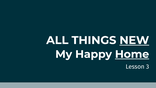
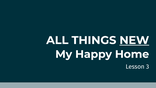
Home underline: present -> none (132, 54)
